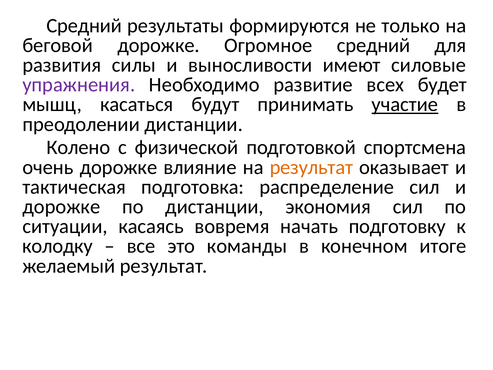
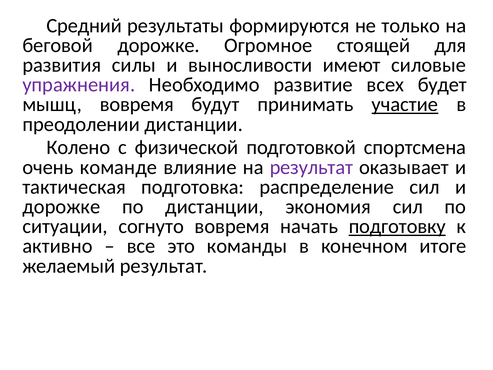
Огромное средний: средний -> стоящей (374, 45)
мышц касаться: касаться -> вовремя (137, 104)
очень дорожке: дорожке -> команде (118, 167)
результат colour: orange -> purple (311, 167)
касаясь: касаясь -> согнуто (151, 226)
подготовку underline: none -> present (397, 226)
колодку: колодку -> активно (57, 246)
